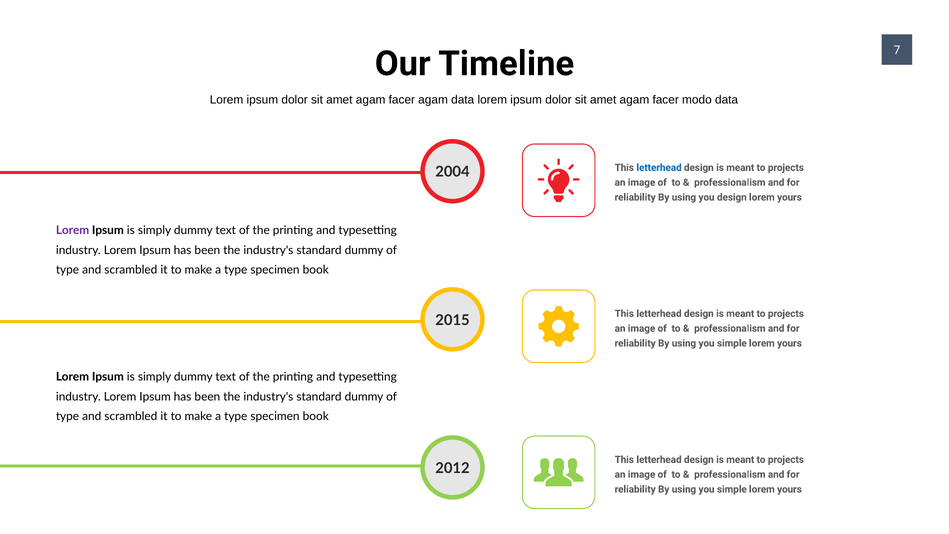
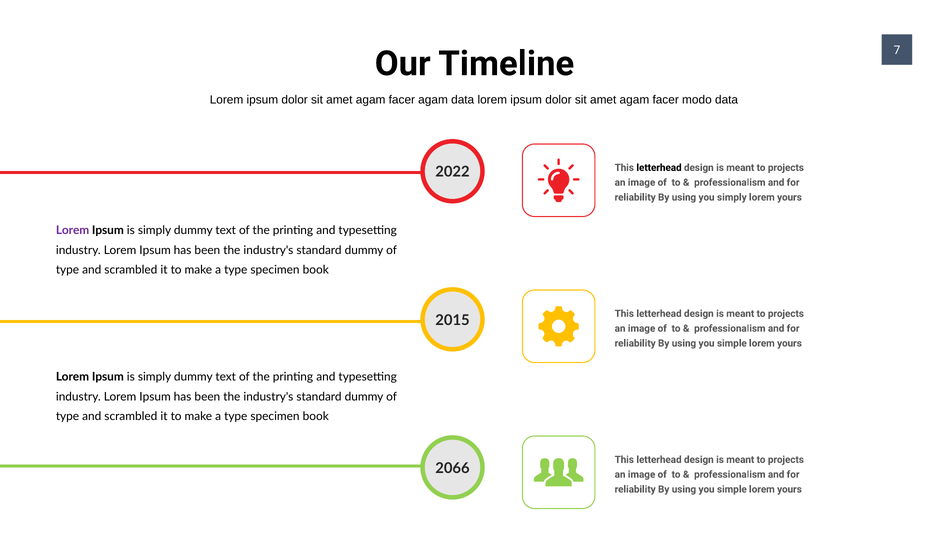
letterhead colour: blue -> black (659, 168)
2004: 2004 -> 2022 (453, 172)
you design: design -> simply (732, 197)
2012: 2012 -> 2066 (453, 468)
